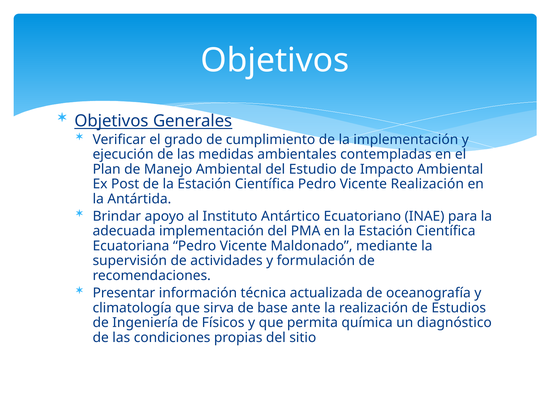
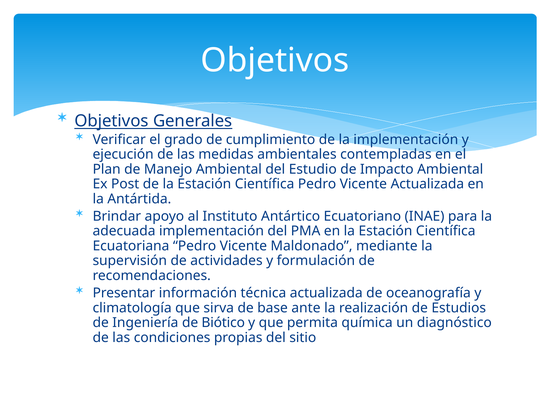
Vicente Realización: Realización -> Actualizada (427, 184)
Físicos: Físicos -> Biótico (223, 323)
